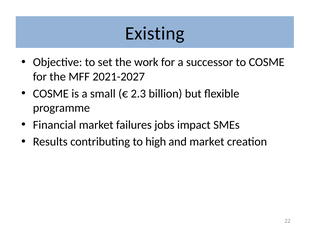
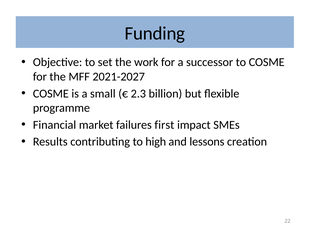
Existing: Existing -> Funding (155, 33)
jobs: jobs -> first (164, 125)
and market: market -> lessons (207, 142)
